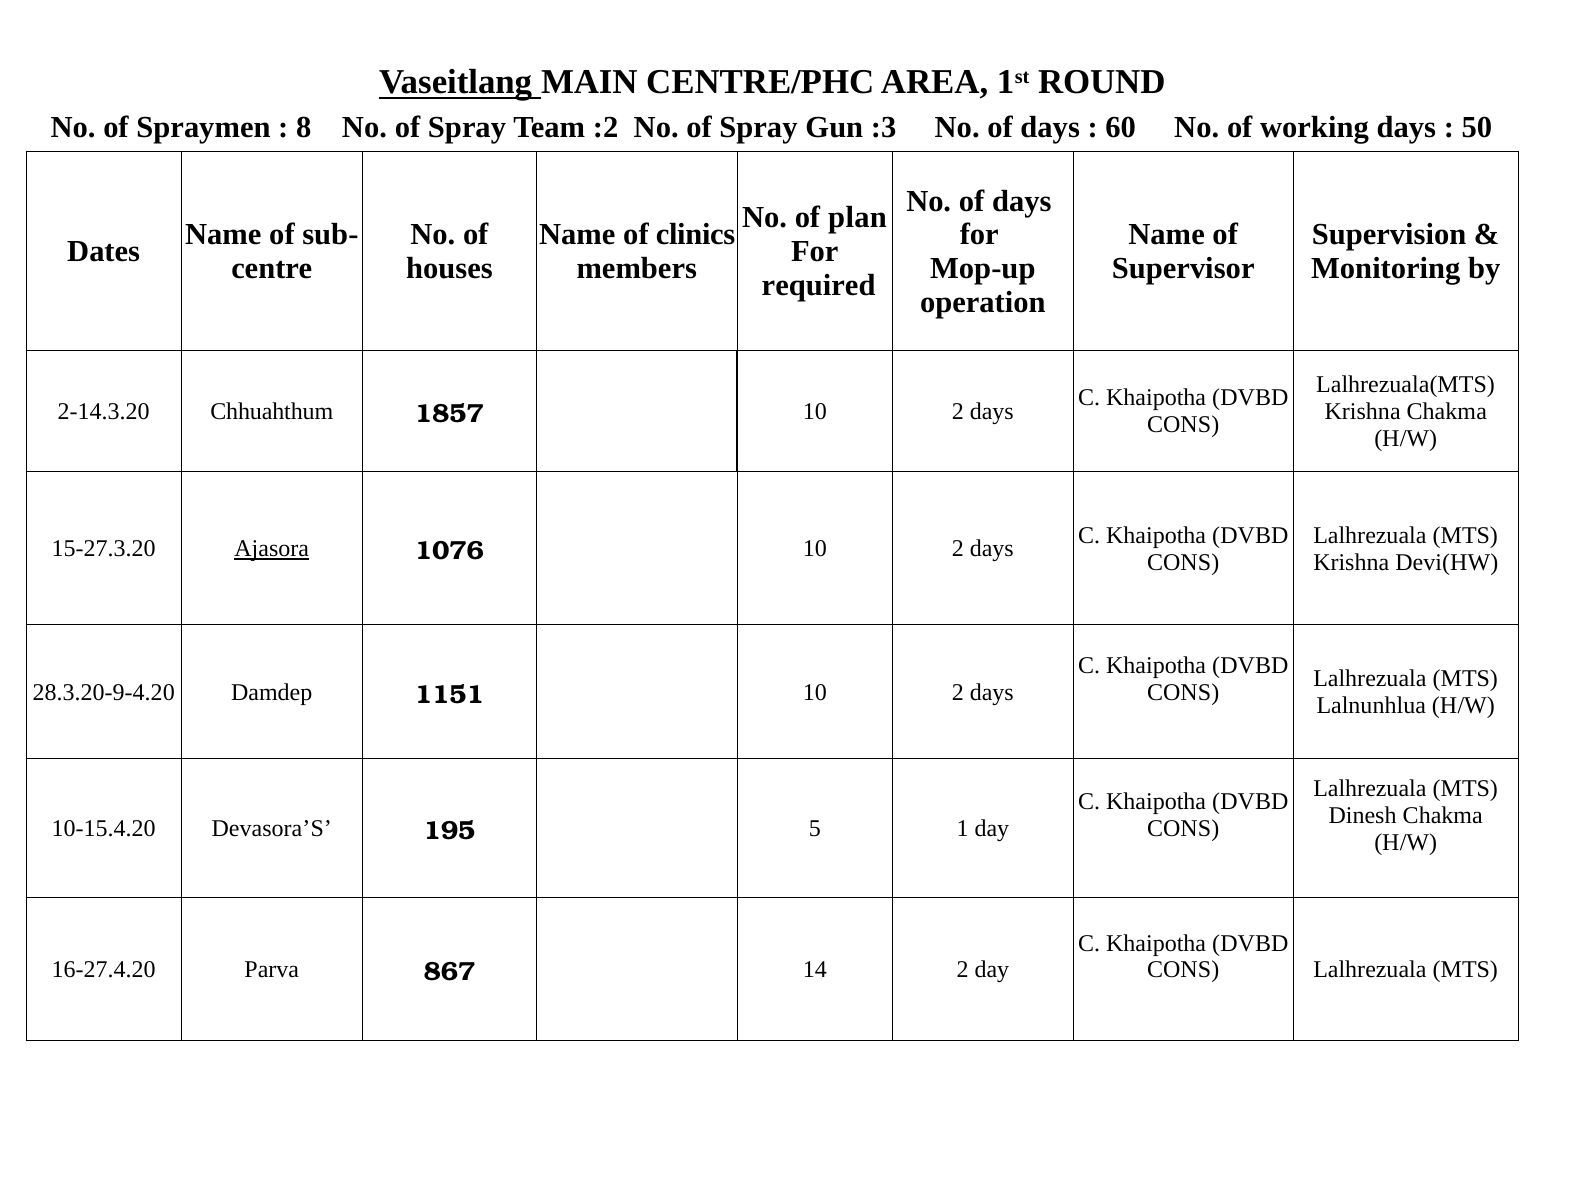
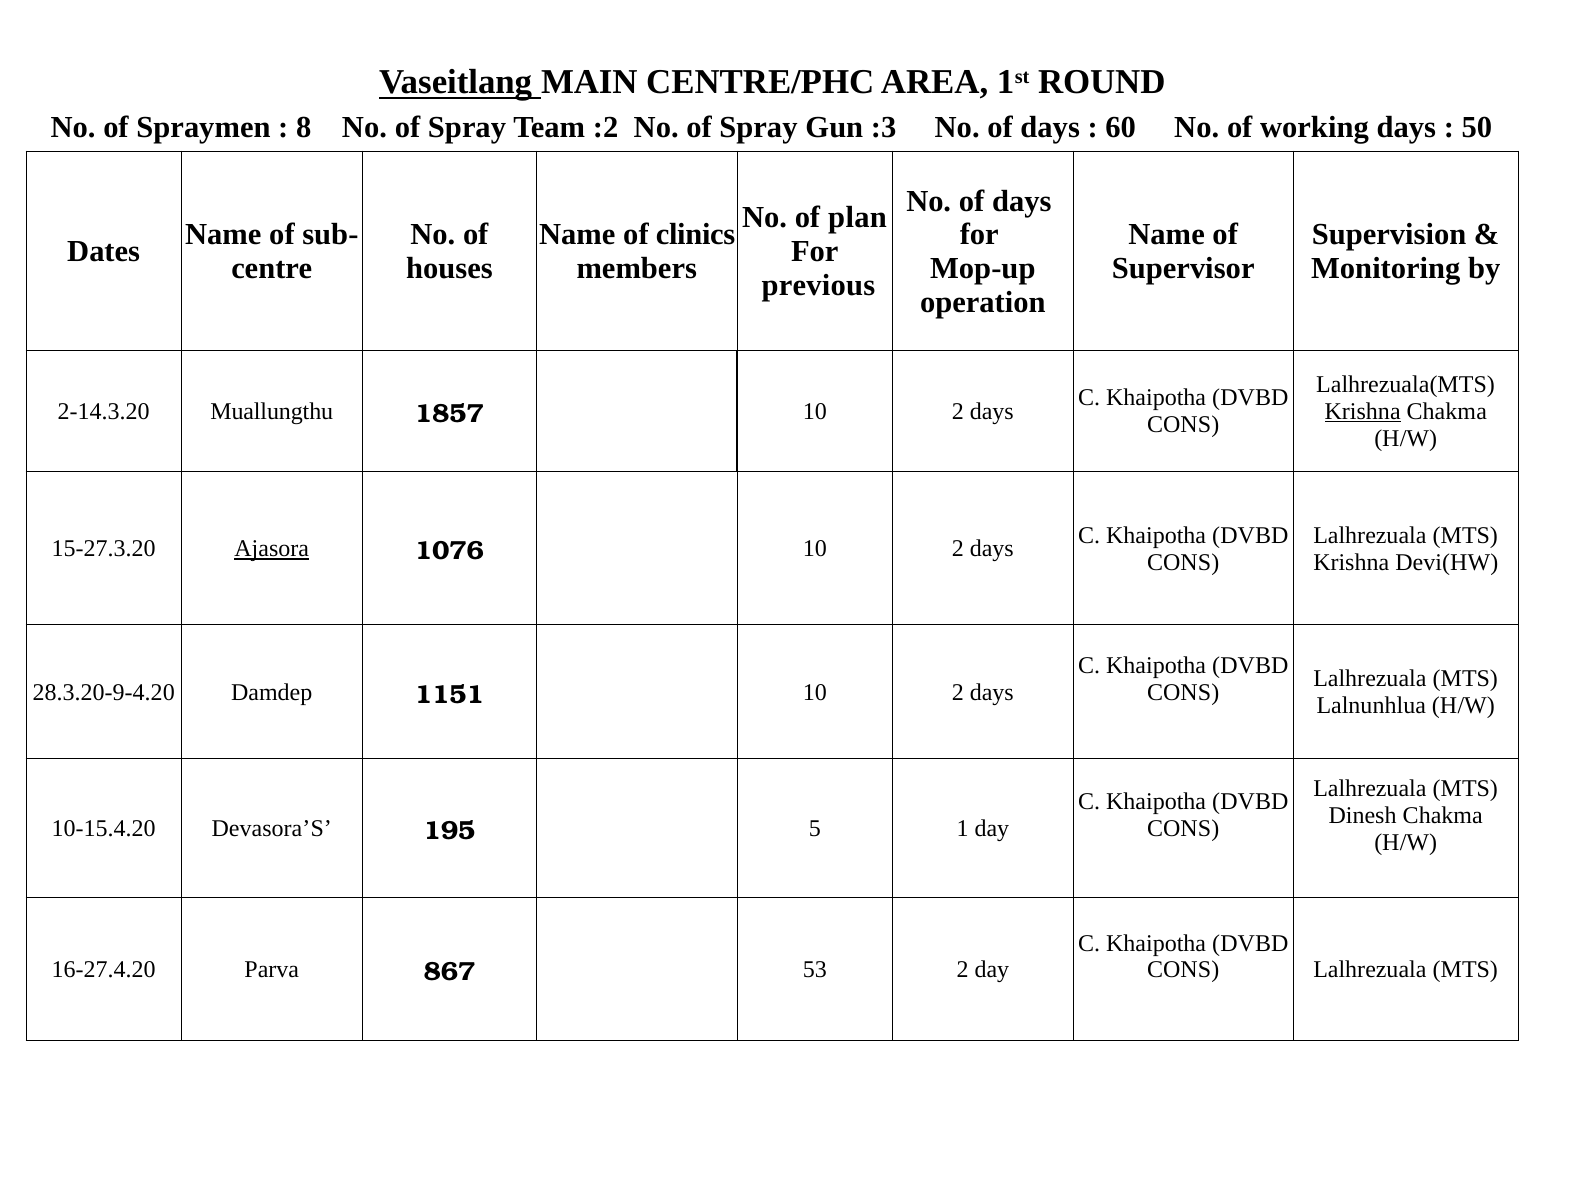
required: required -> previous (818, 286)
Chhuahthum: Chhuahthum -> Muallungthu (272, 411)
Krishna underline: none -> present (1363, 411)
14: 14 -> 53 (815, 970)
